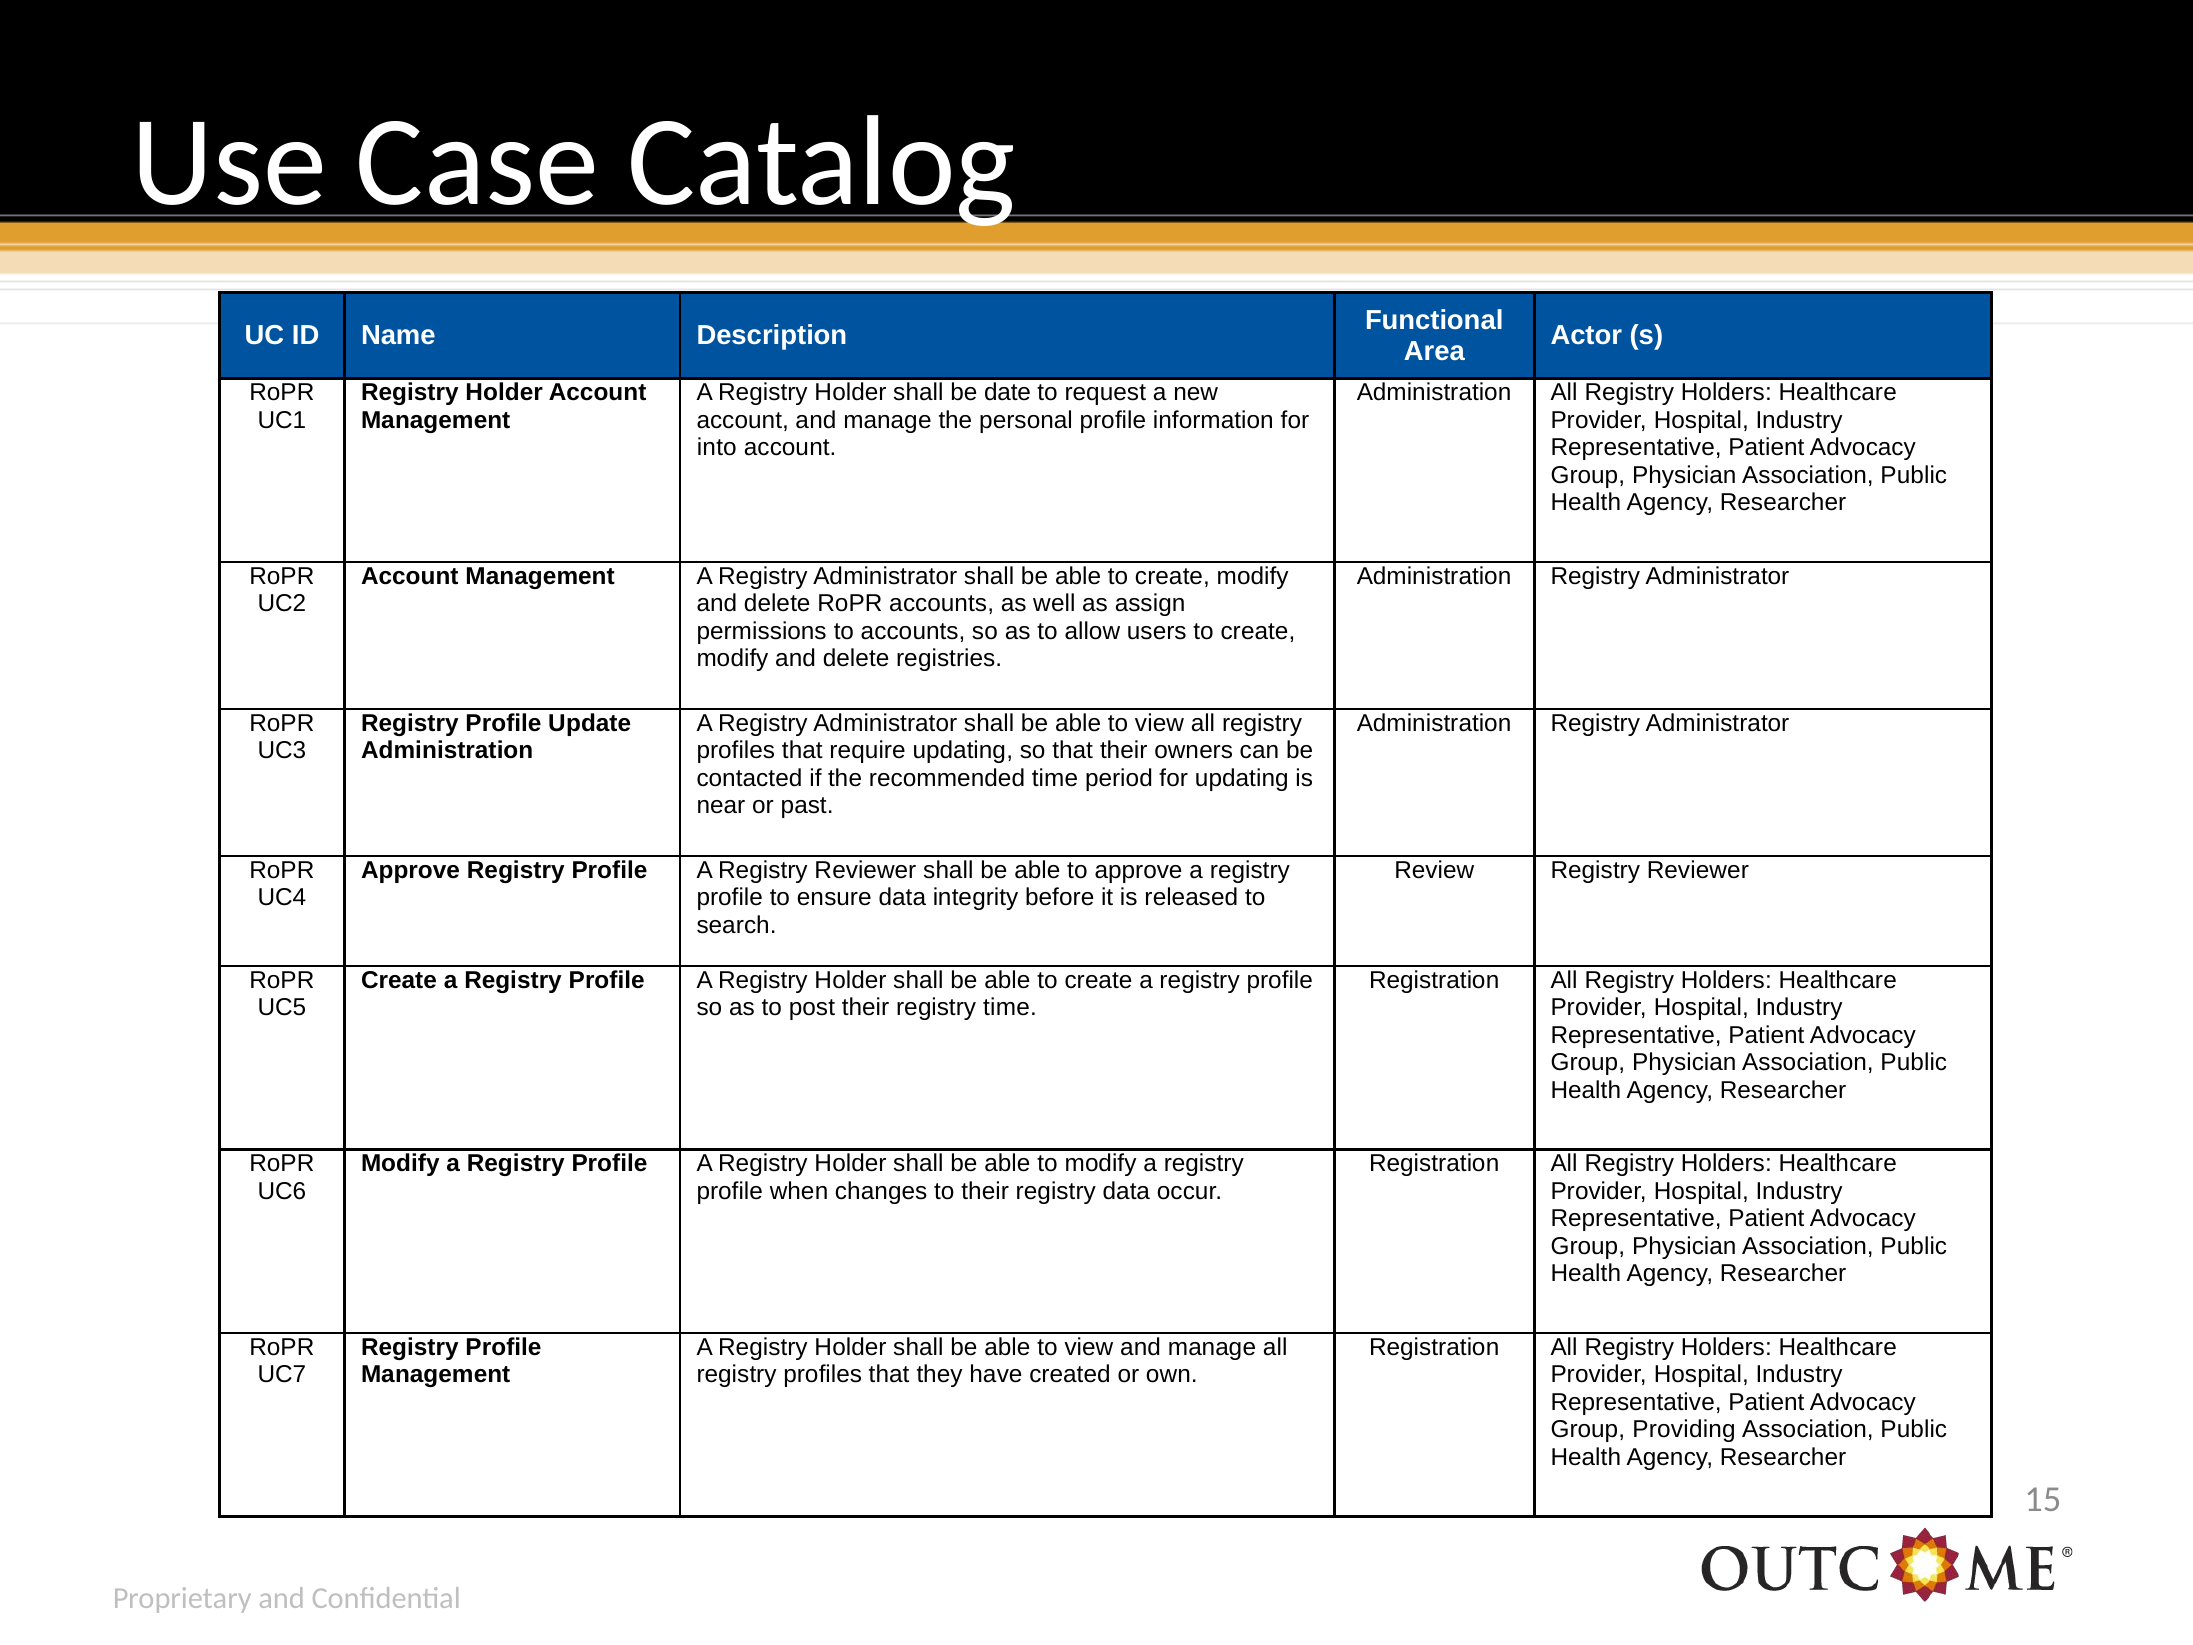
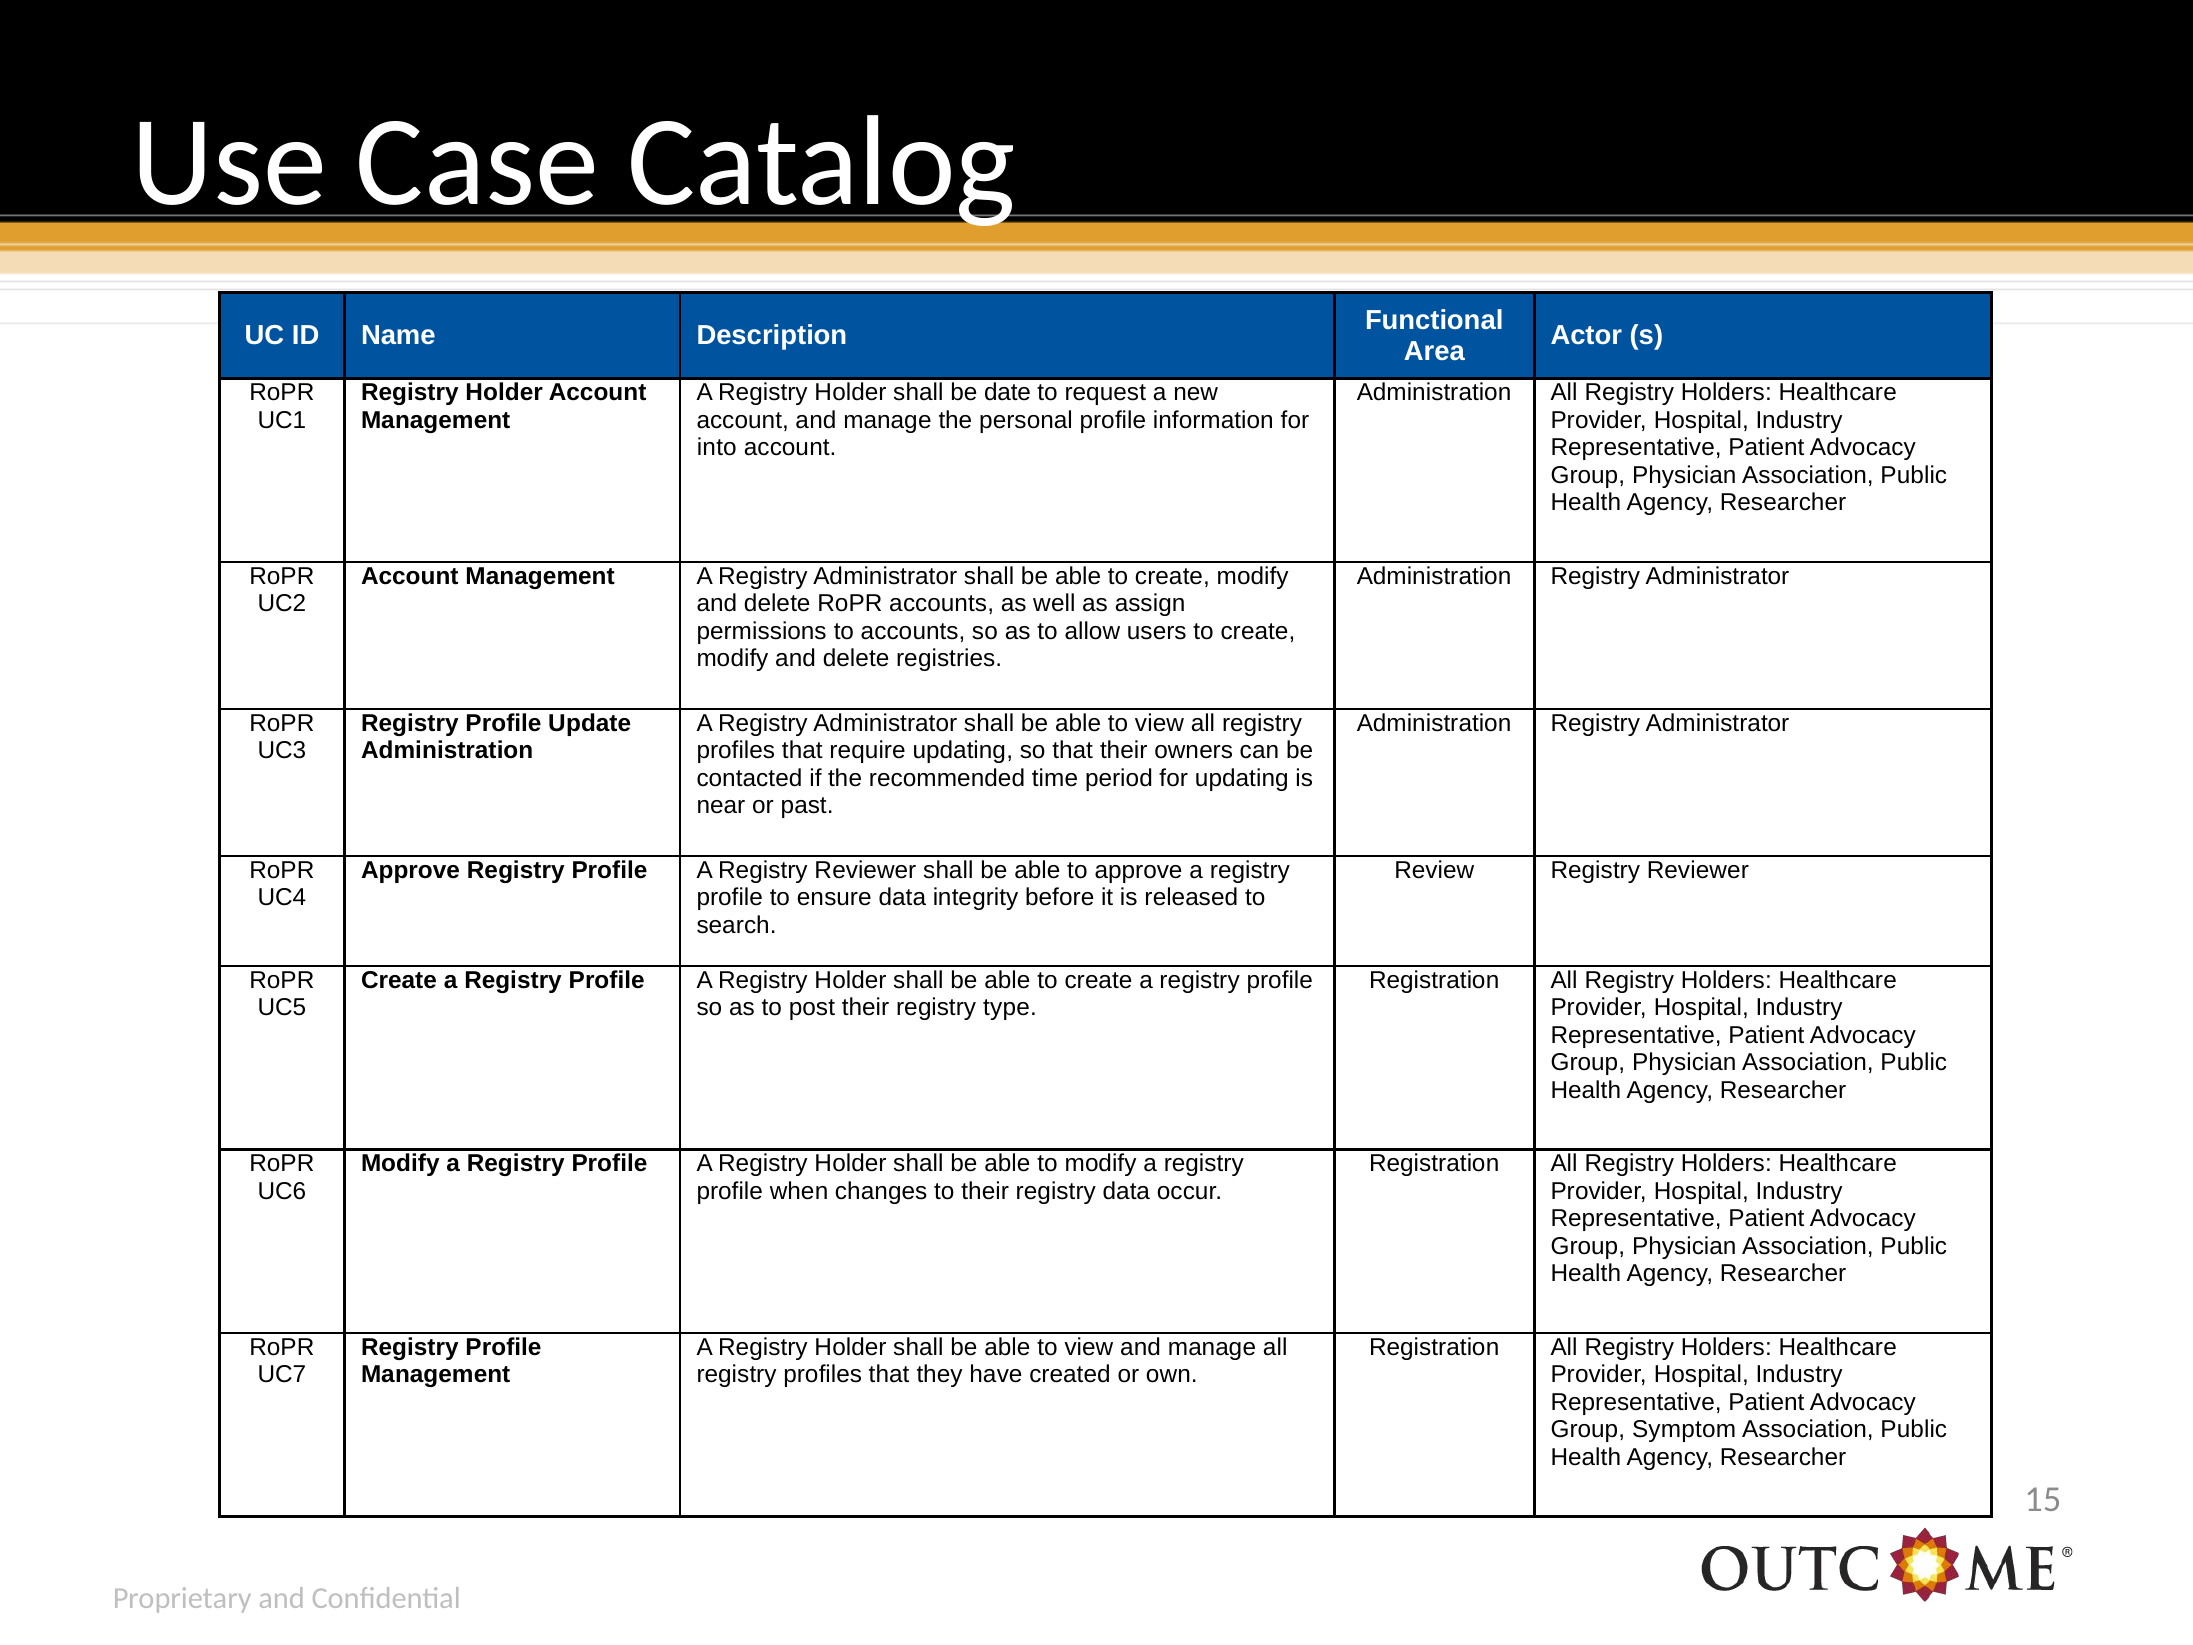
registry time: time -> type (1010, 1007)
Providing: Providing -> Symptom (1684, 1430)
